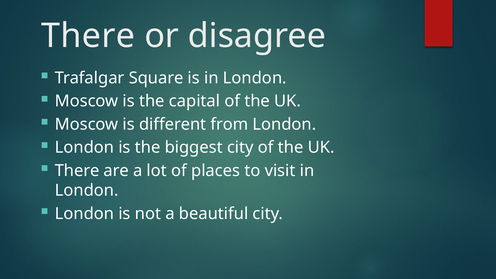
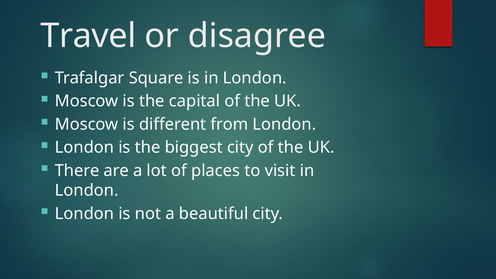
There: There -> Travel (88, 36)
